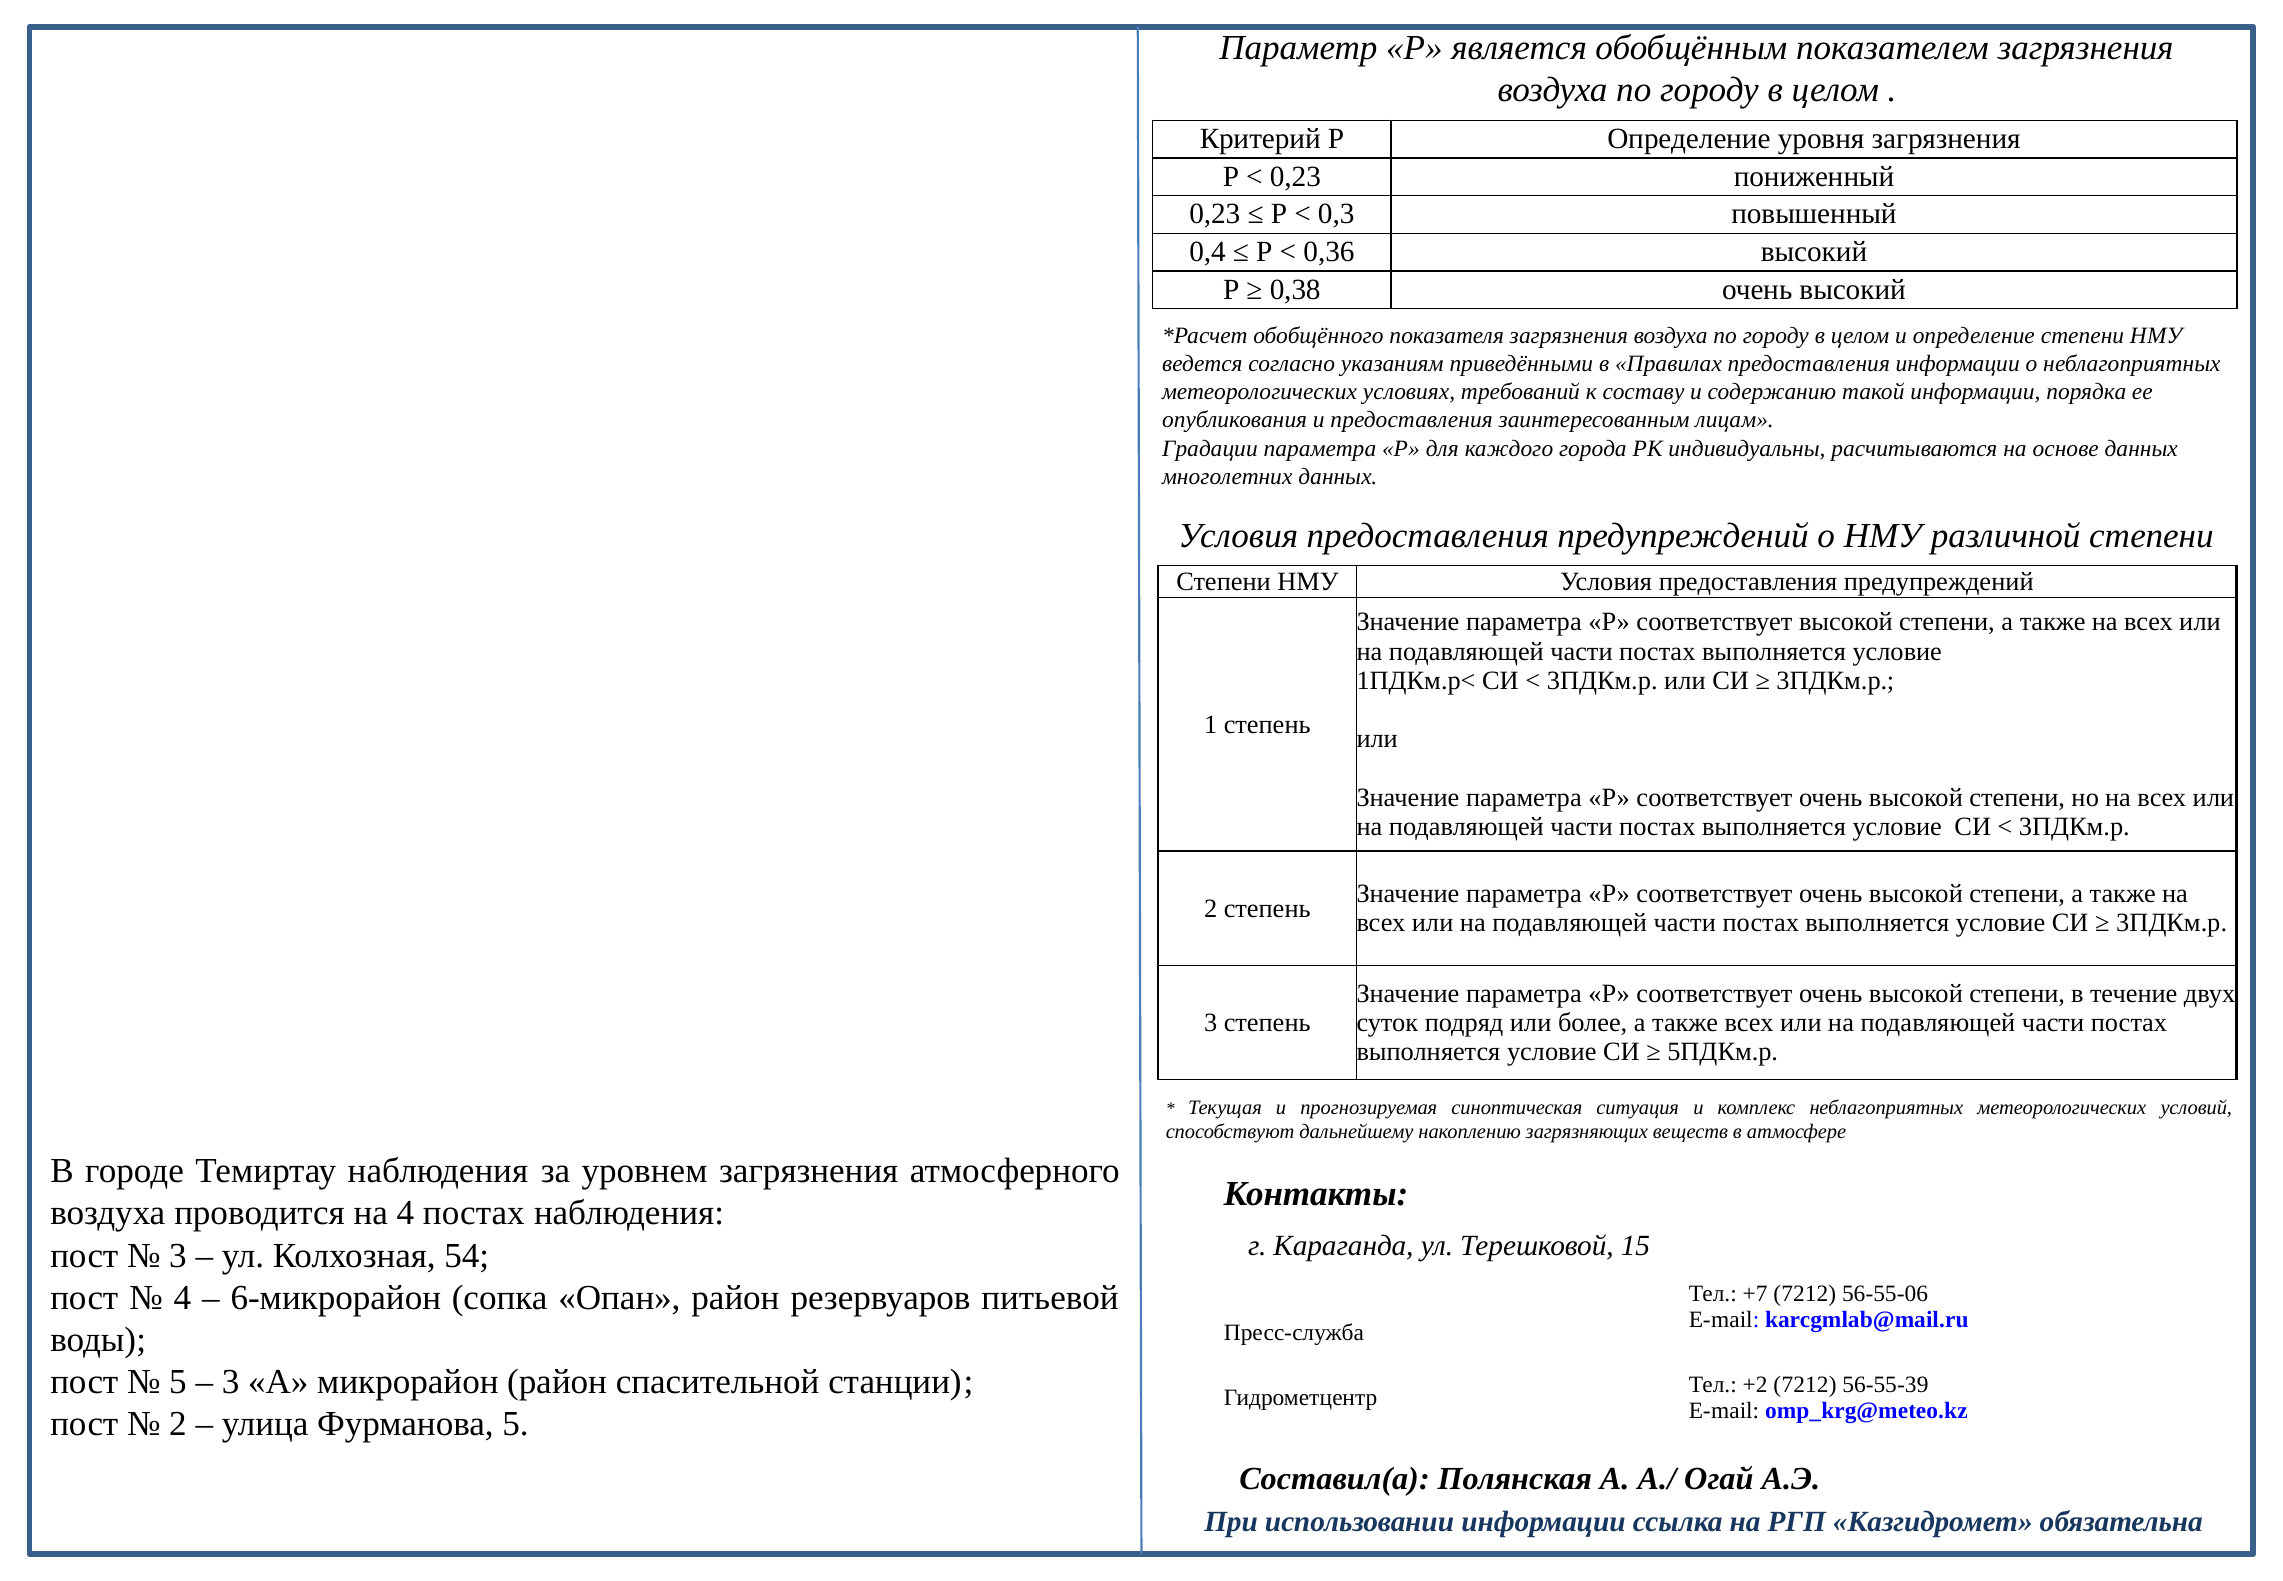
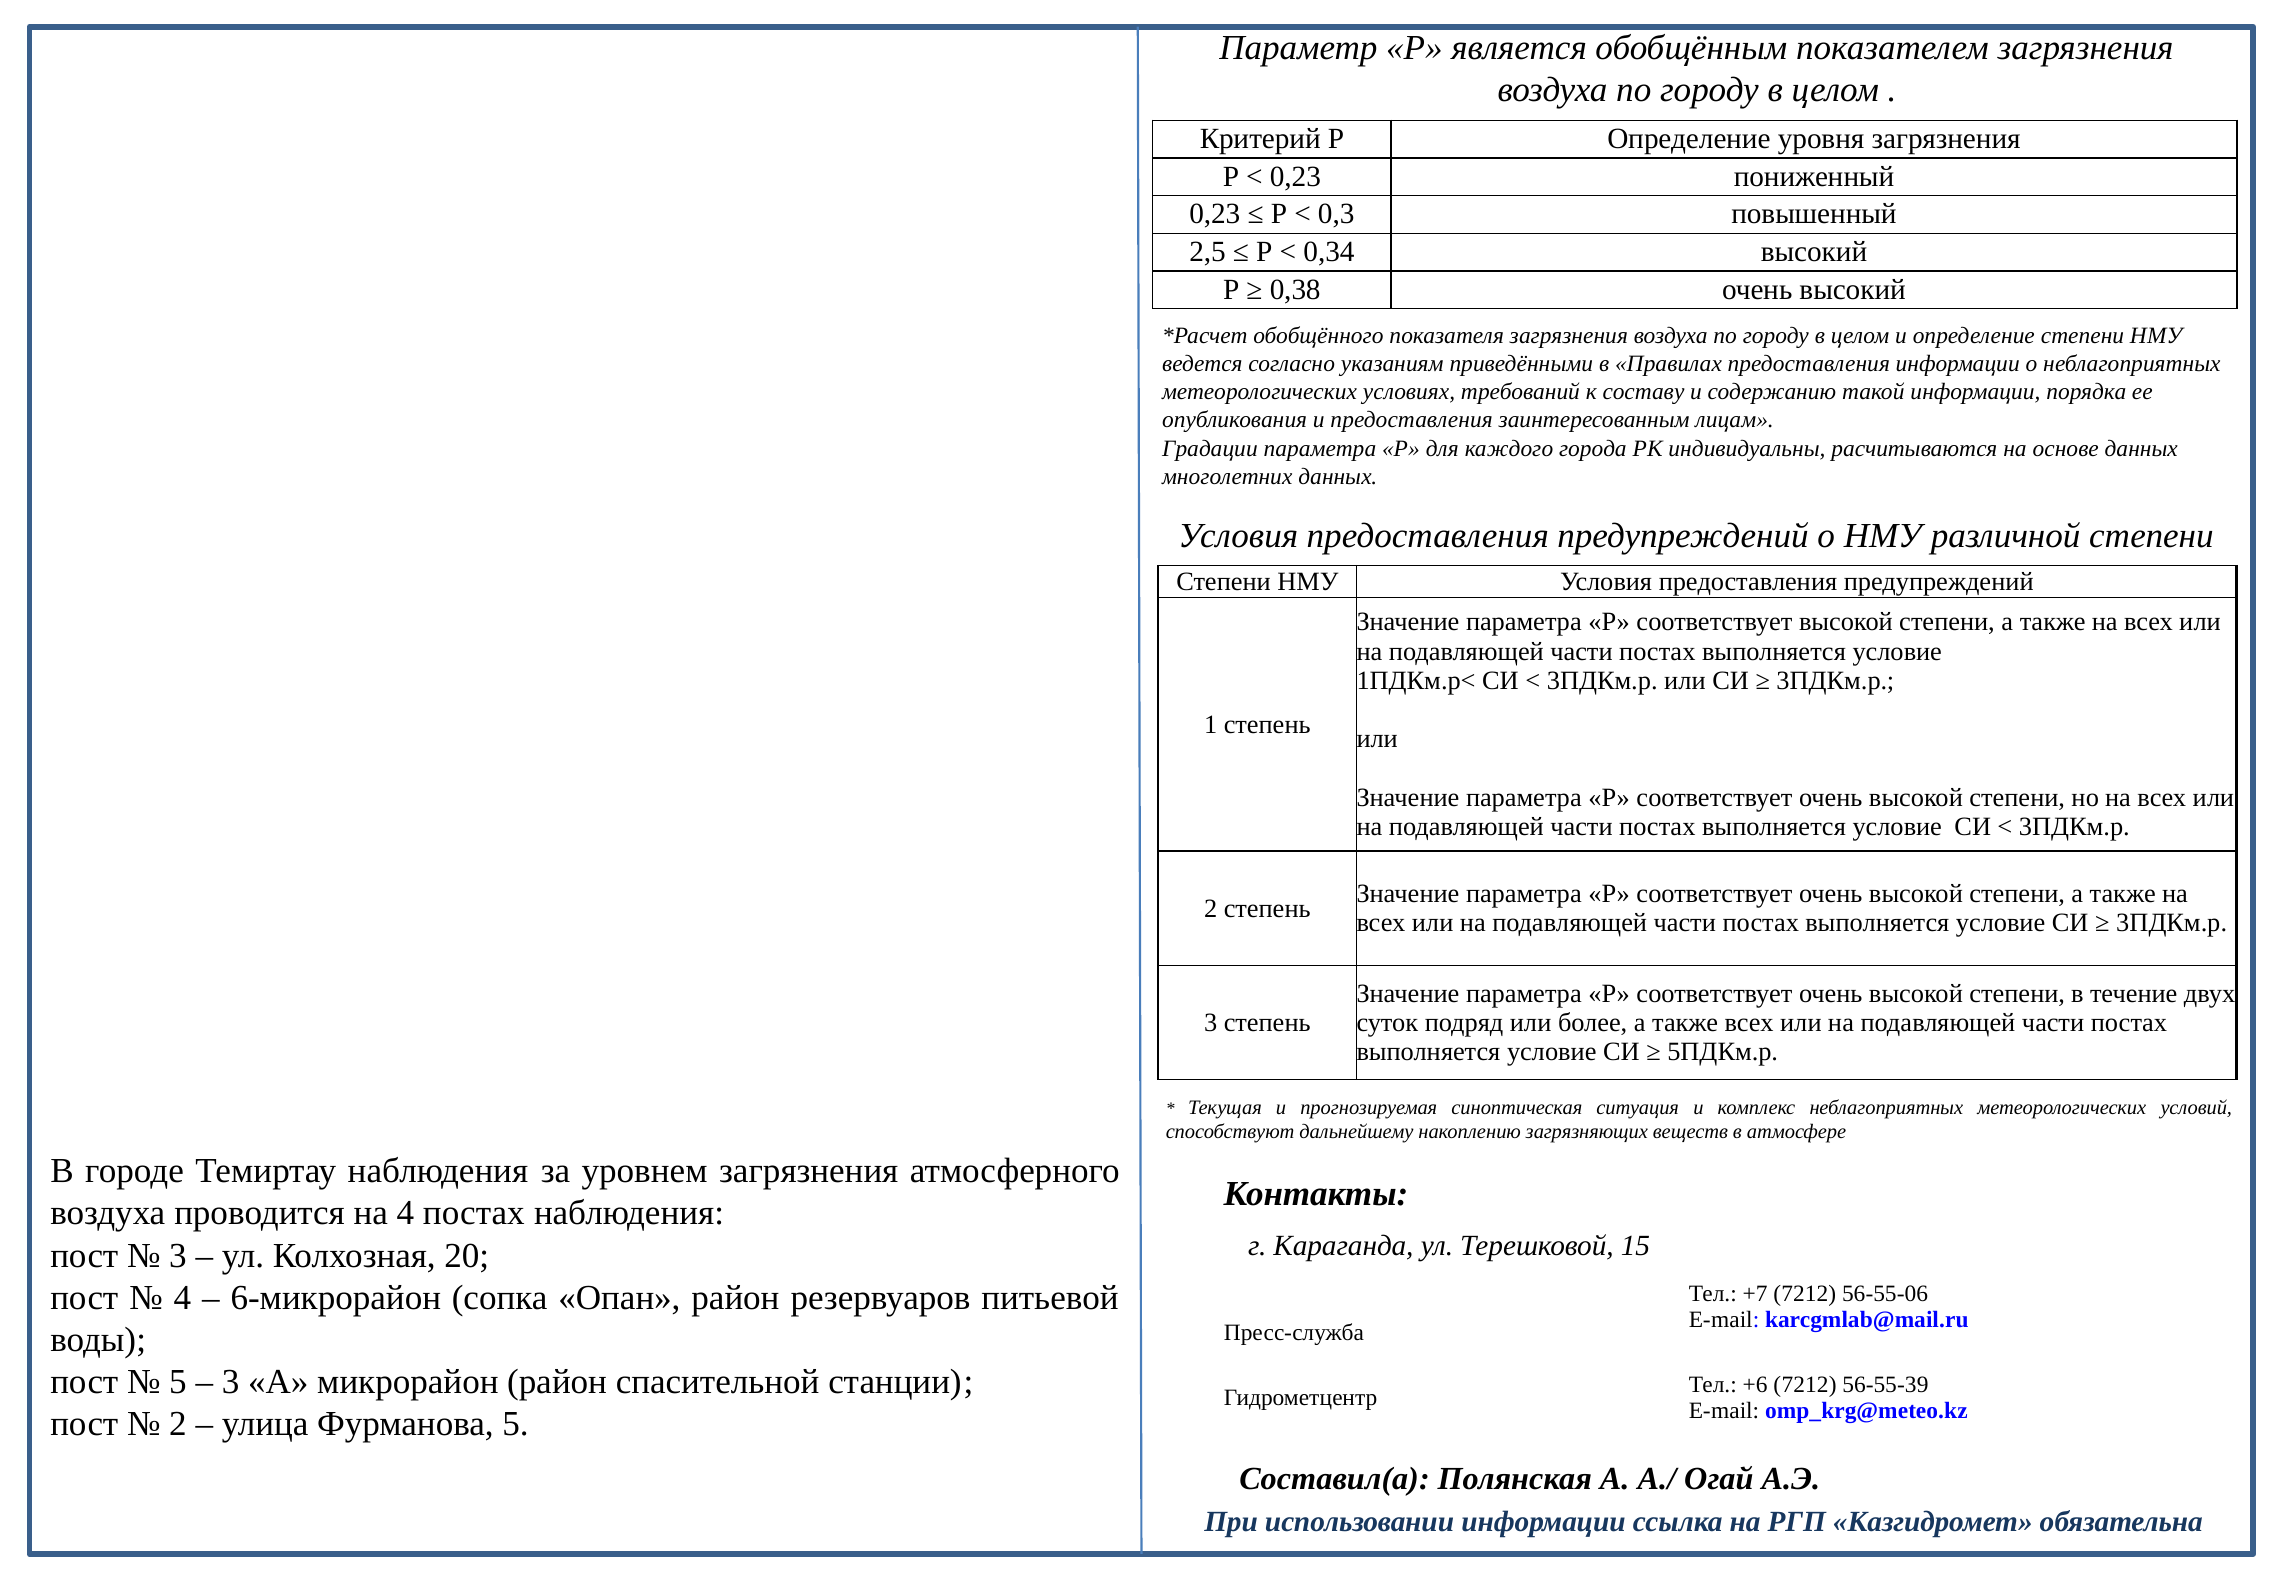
0,4: 0,4 -> 2,5 (1208, 252)
0,36: 0,36 -> 0,34 (1329, 252)
54: 54 -> 20 (467, 1255)
+2: +2 -> +6 (1755, 1385)
